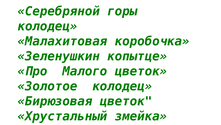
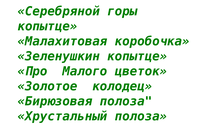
колодец: колодец -> копытце (47, 26)
Бирюзовая цветок: цветок -> полоза (126, 101)
Хрустальный змейка: змейка -> полоза (141, 116)
